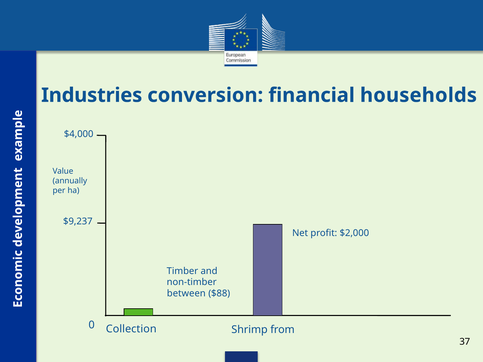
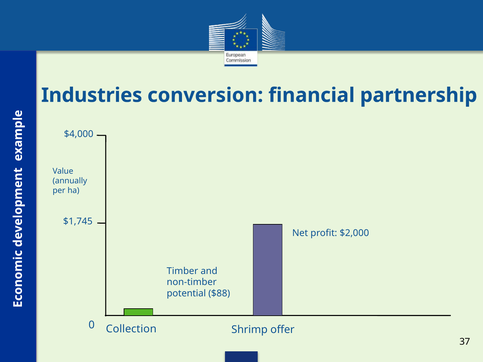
households: households -> partnership (419, 95)
$9,237: $9,237 -> $1,745 (78, 222)
between: between -> potential (186, 294)
from: from -> offer (282, 330)
